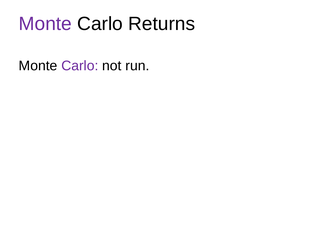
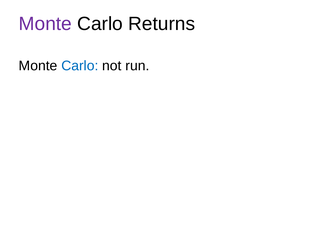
Carlo colour: purple -> blue (80, 66)
